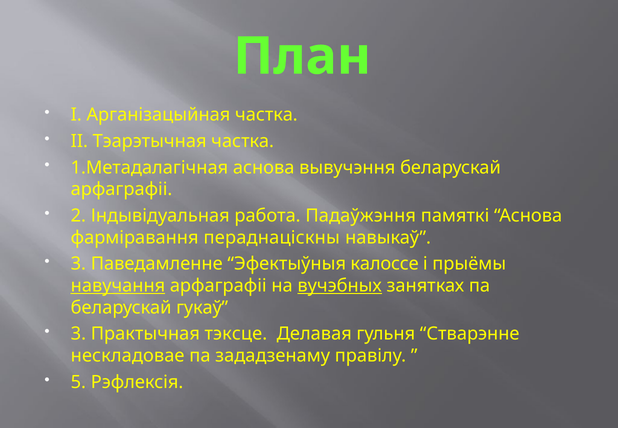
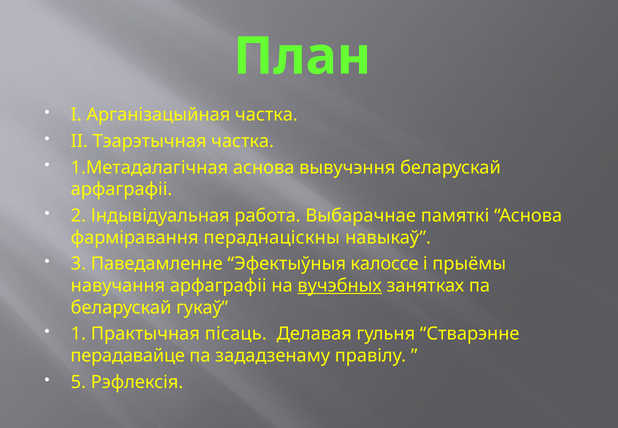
Падаўжэння: Падаўжэння -> Выбарачнае (361, 216)
навучання underline: present -> none (118, 286)
3: 3 -> 1 (78, 334)
тэксце: тэксце -> пісаць (236, 334)
нескладовае: нескладовае -> перадавайце (128, 356)
